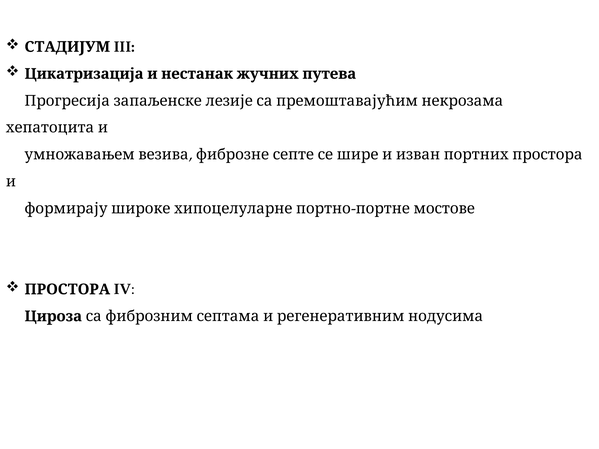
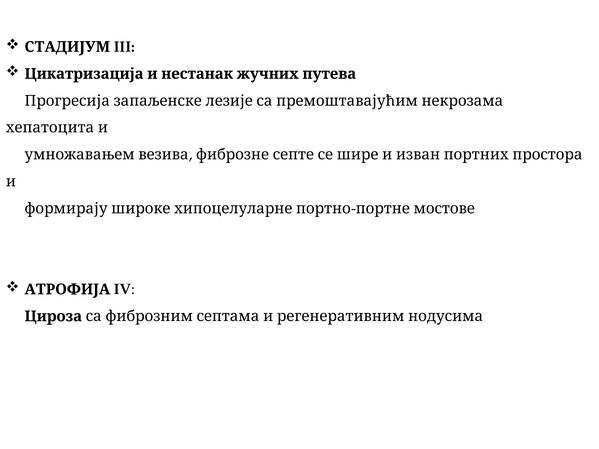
ПРОСТОРА: ПРОСТОРА -> АТРОФИЈА (67, 290)
